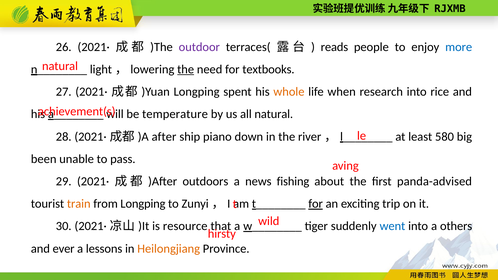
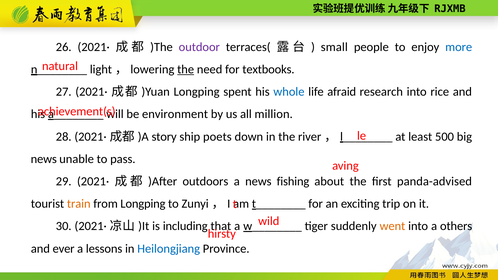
reads: reads -> small (334, 47)
whole colour: orange -> blue (289, 92)
when: when -> afraid (342, 92)
temperature: temperature -> environment (175, 114)
all natural: natural -> million (274, 114)
after: after -> story (164, 137)
piano: piano -> poets (217, 137)
580: 580 -> 500 (444, 137)
been: been -> news (44, 159)
for underline: present -> none (316, 204)
resource: resource -> including (185, 226)
went colour: blue -> orange (392, 226)
Heilongjiang colour: orange -> blue (169, 249)
